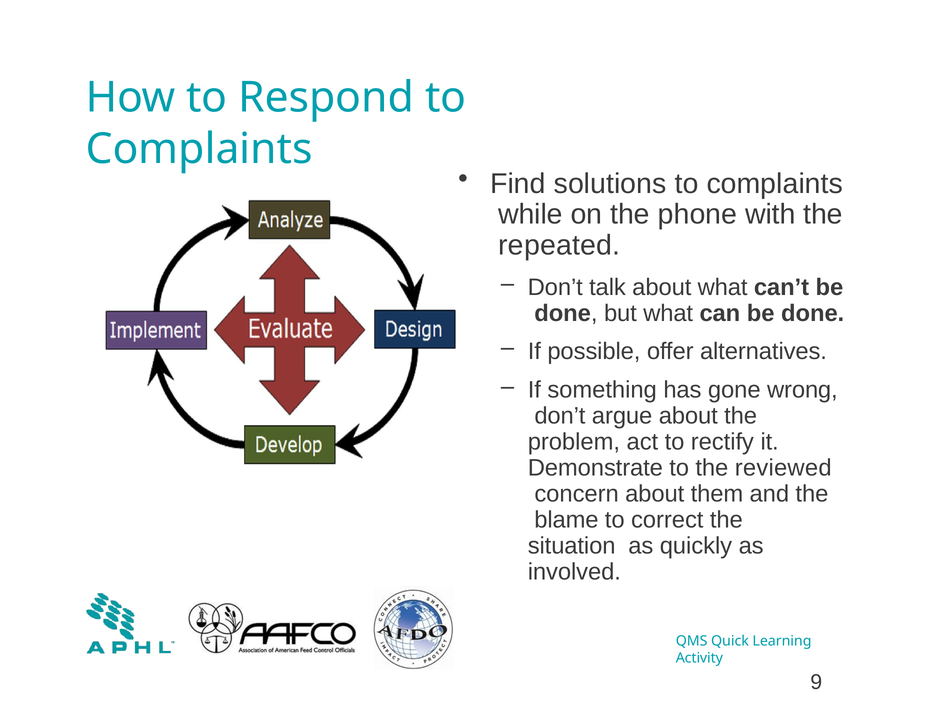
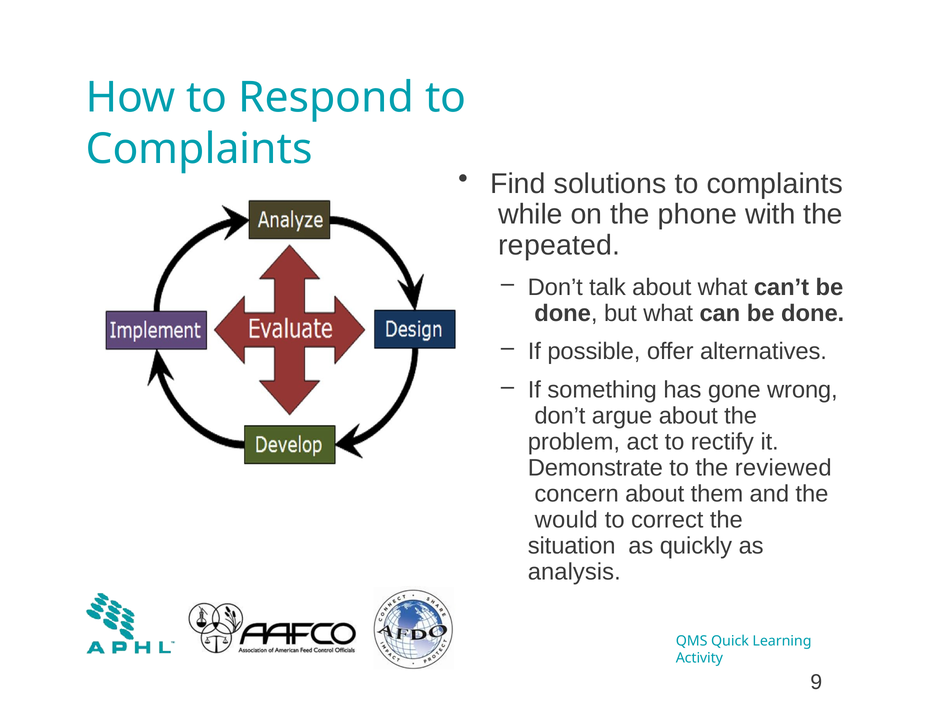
blame: blame -> would (566, 520)
involved: involved -> analysis (574, 572)
